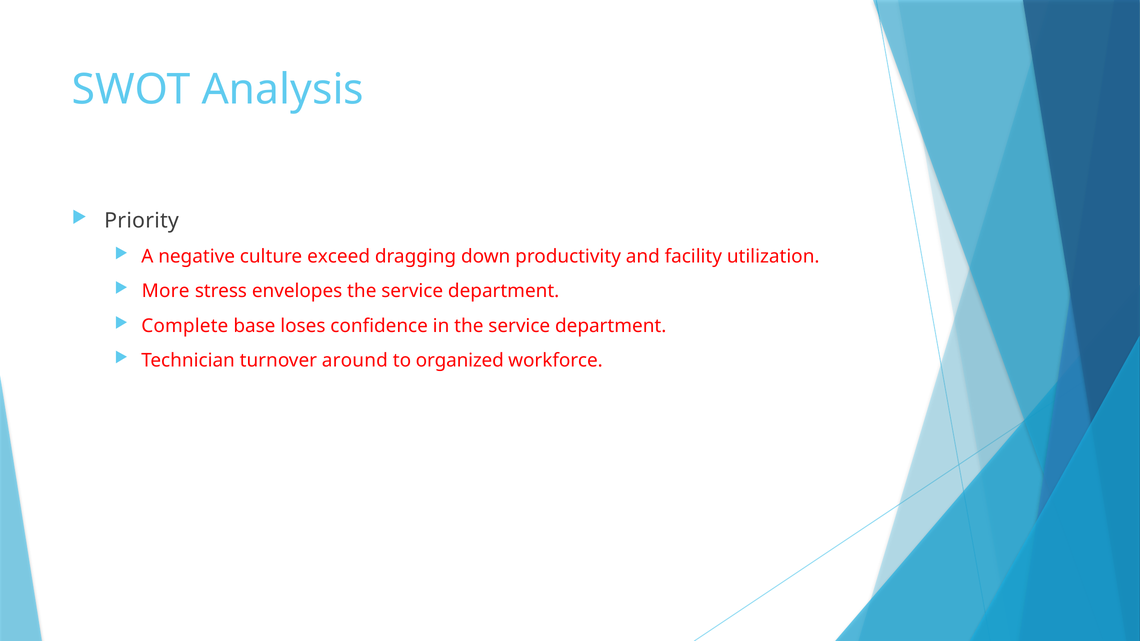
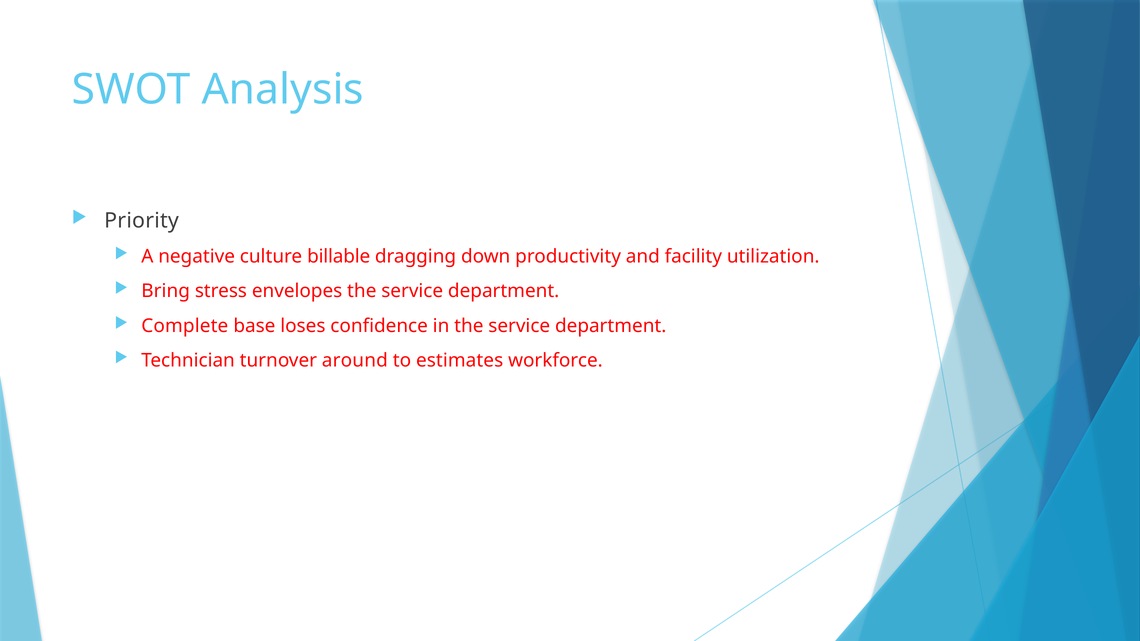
exceed: exceed -> billable (339, 257)
More: More -> Bring (166, 291)
organized: organized -> estimates (460, 361)
